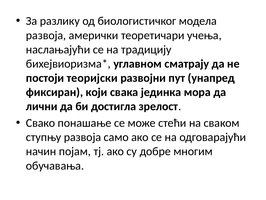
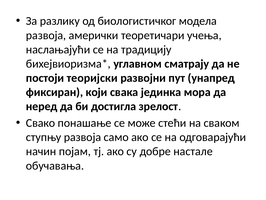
лични: лични -> неред (42, 106)
многим: многим -> настале (193, 151)
